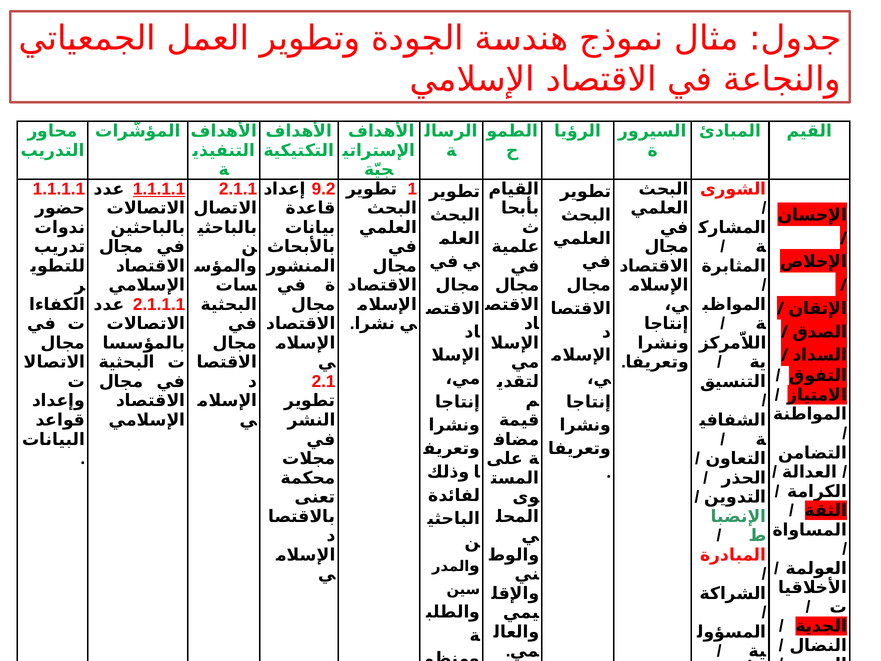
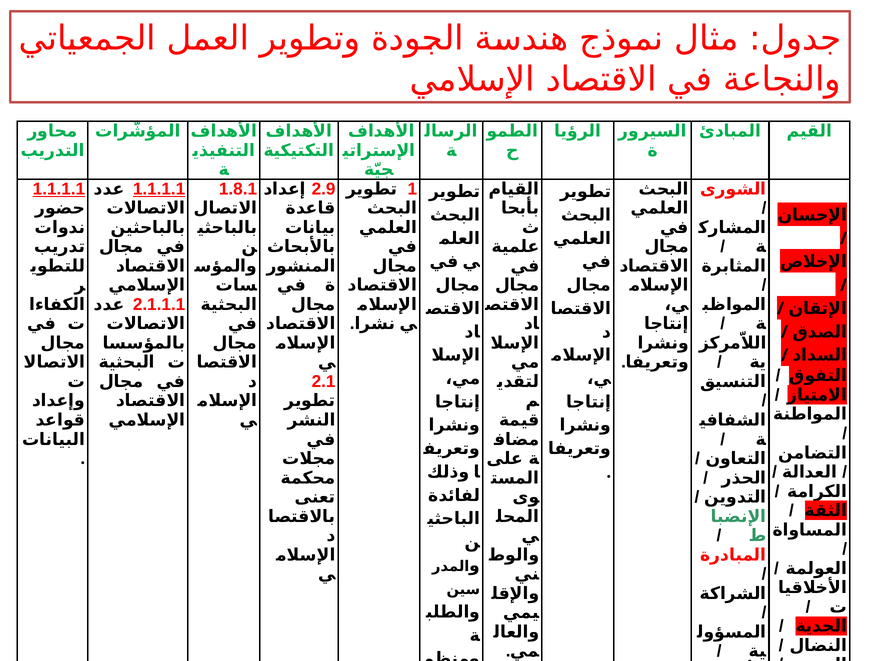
1.1.1.1 underline: none -> present (59, 189)
2.1.1: 2.1.1 -> 1.8.1 (238, 189)
9.2: 9.2 -> 2.9 (324, 189)
